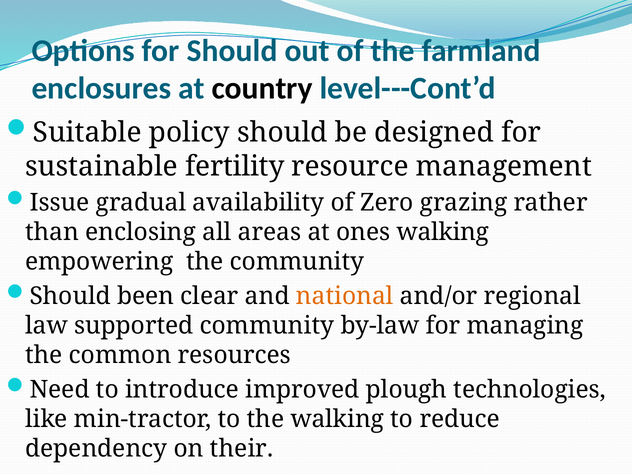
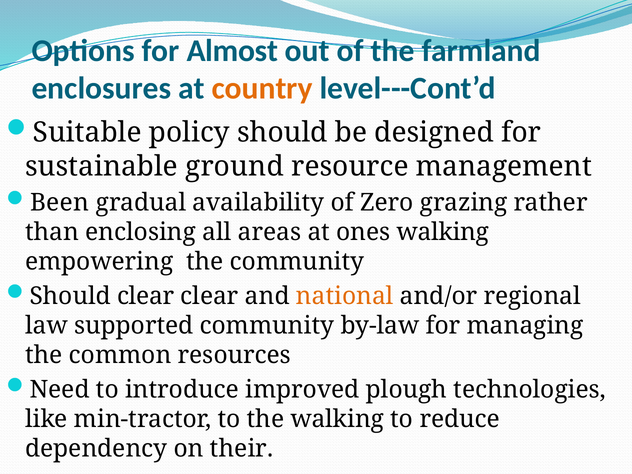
for Should: Should -> Almost (232, 51)
country colour: black -> orange (262, 89)
fertility: fertility -> ground (235, 166)
Issue: Issue -> Been (59, 203)
Should been: been -> clear (146, 296)
